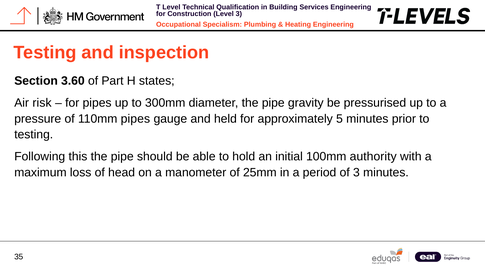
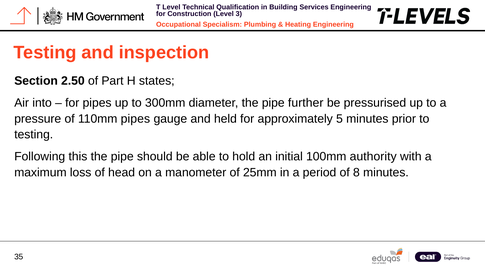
3.60: 3.60 -> 2.50 (73, 81)
risk: risk -> into (42, 103)
gravity: gravity -> further (306, 103)
of 3: 3 -> 8 (356, 173)
